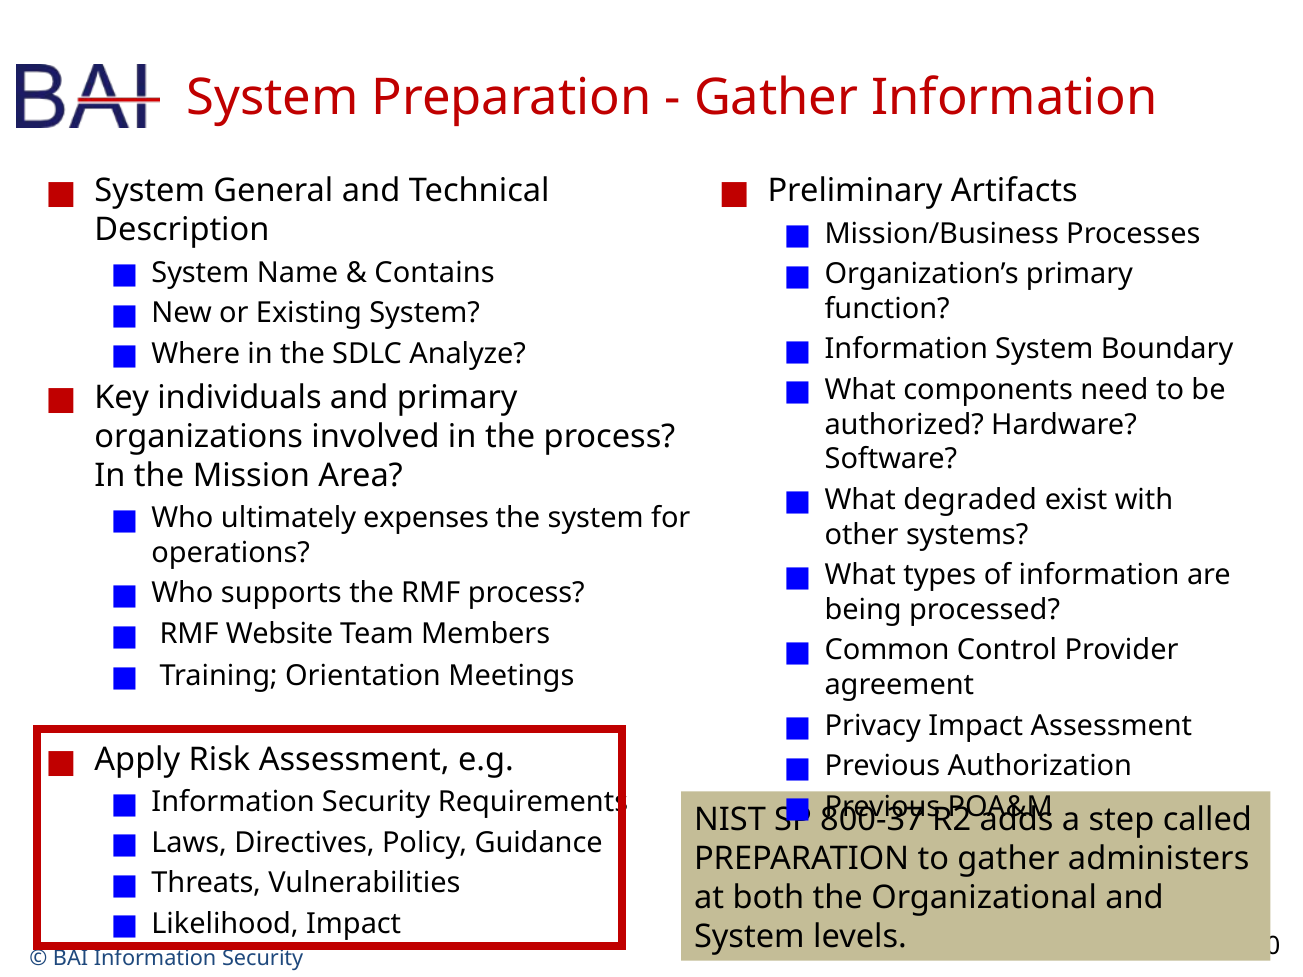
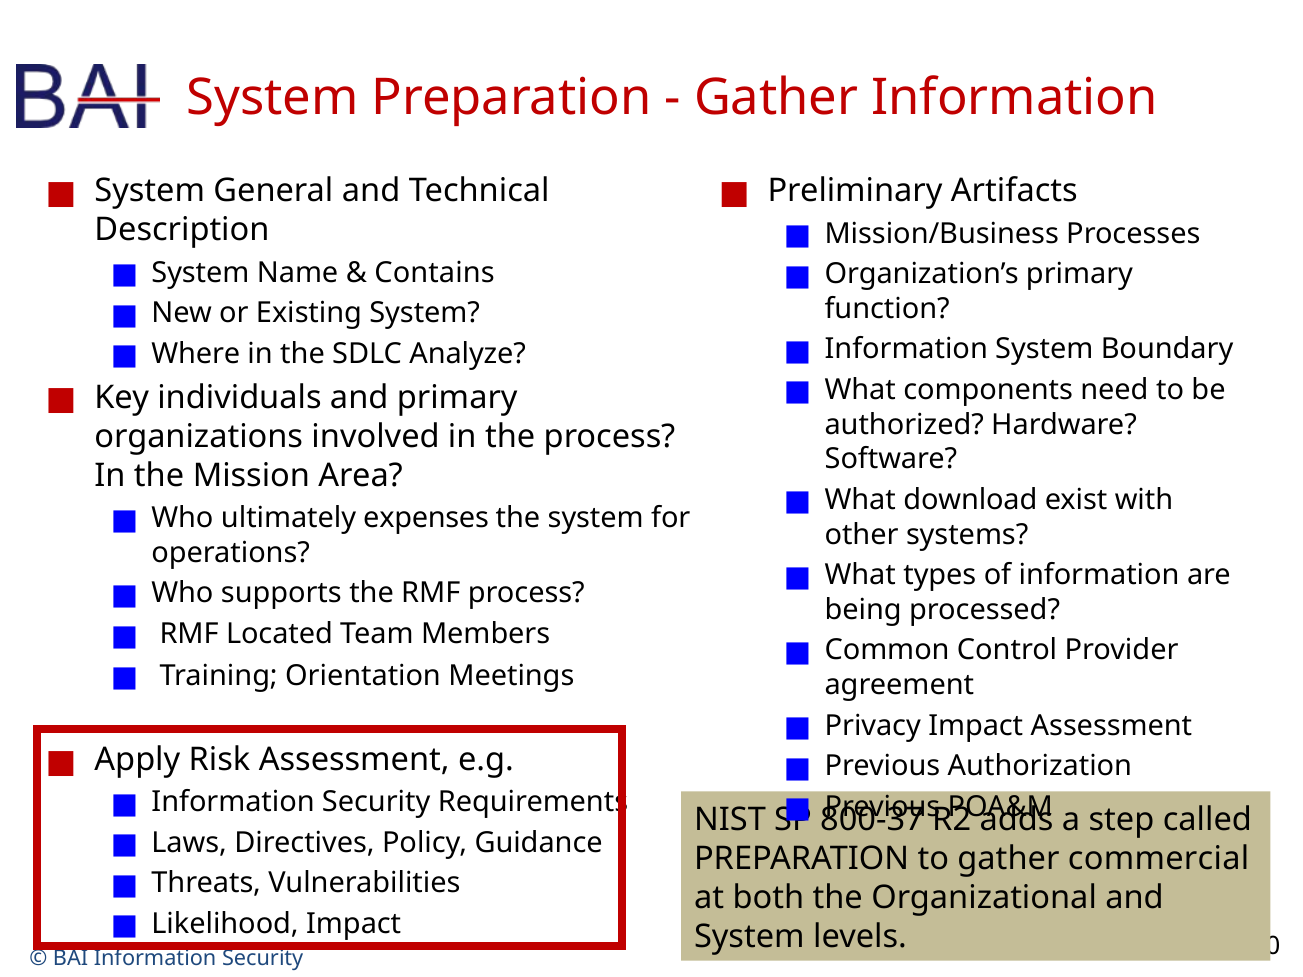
degraded: degraded -> download (970, 500)
Website: Website -> Located (279, 635)
administers: administers -> commercial (1159, 859)
